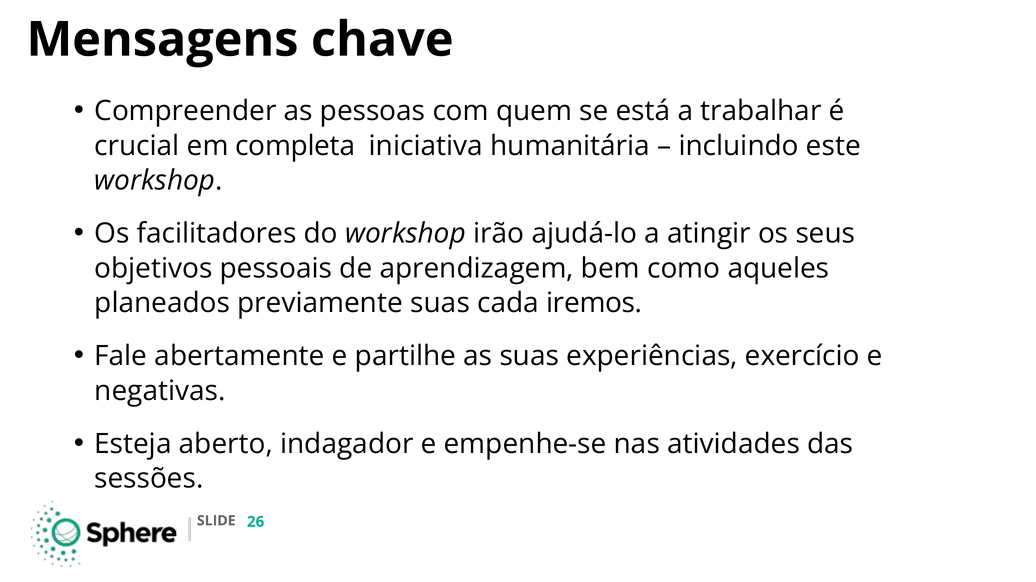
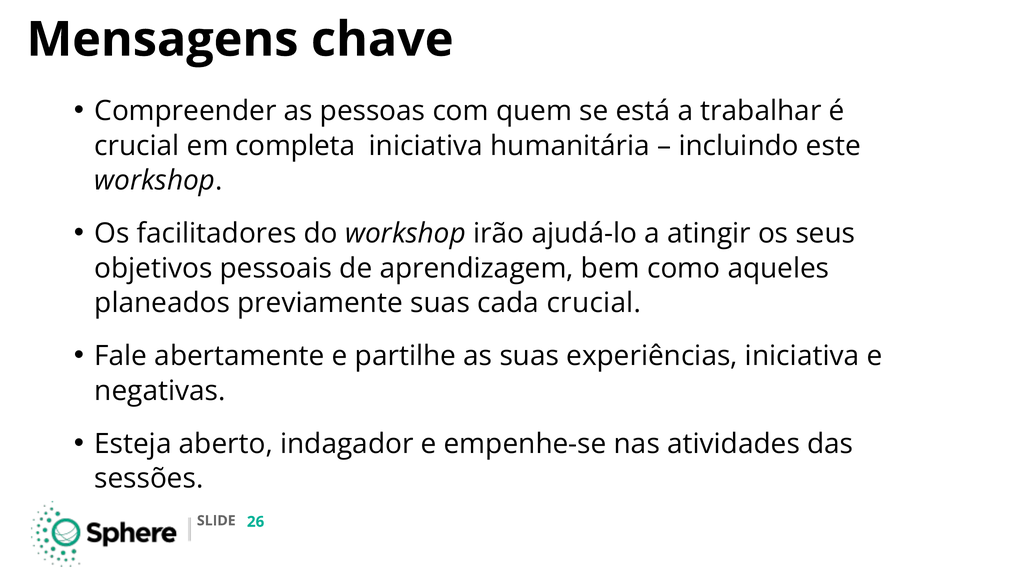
cada iremos: iremos -> crucial (594, 304)
experiências exercício: exercício -> iniciativa (802, 357)
